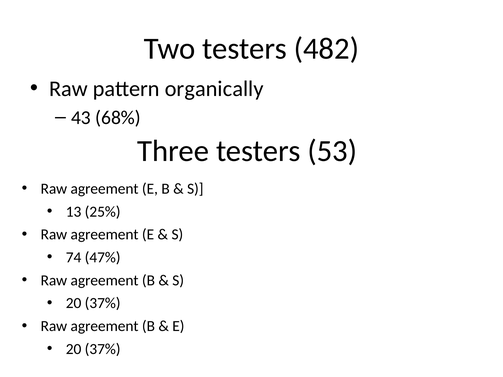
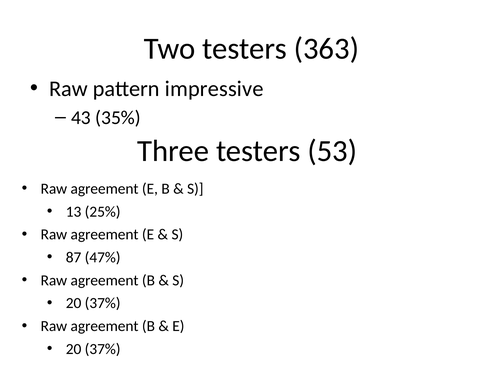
482: 482 -> 363 (326, 49)
organically: organically -> impressive (214, 89)
68%: 68% -> 35% (118, 118)
74: 74 -> 87 (74, 258)
